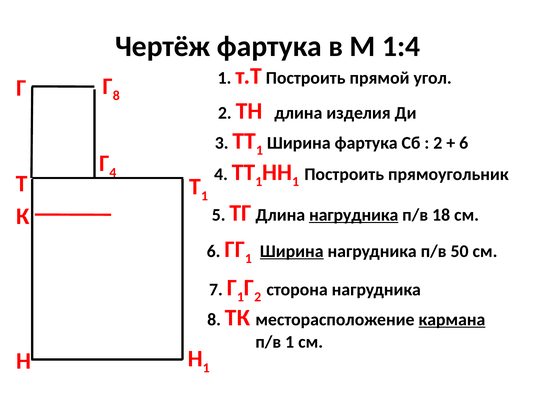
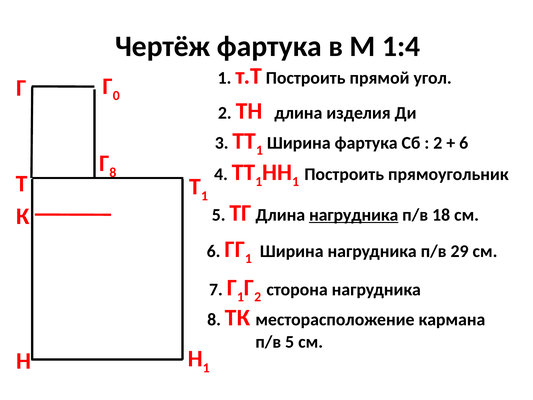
Г 8: 8 -> 0 (116, 95)
Г 4: 4 -> 8 (113, 172)
Ширина underline: present -> none (292, 251)
50: 50 -> 29 (460, 251)
кармана underline: present -> none (452, 319)
п/в 1: 1 -> 5 (290, 342)
